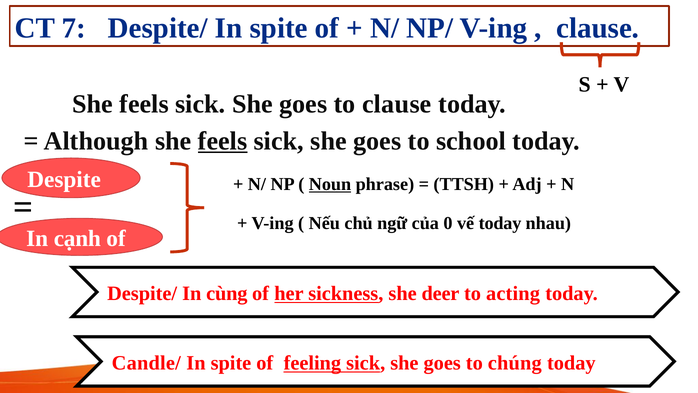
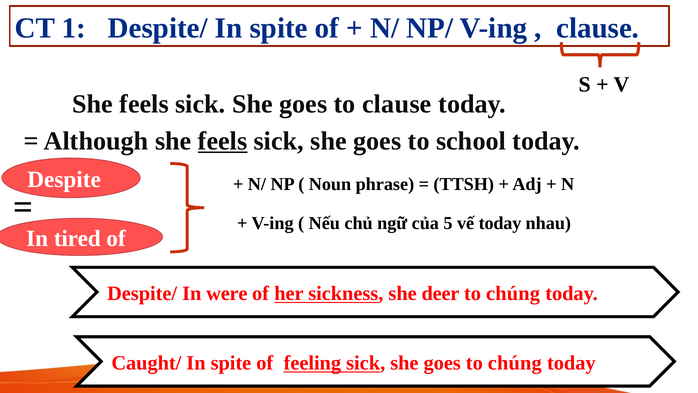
7: 7 -> 1 (74, 28)
Noun underline: present -> none (330, 184)
0: 0 -> 5 (448, 223)
cạnh: cạnh -> tired (77, 238)
cùng: cùng -> were (227, 293)
acting: acting -> chúng (513, 293)
Candle/: Candle/ -> Caught/ (146, 362)
